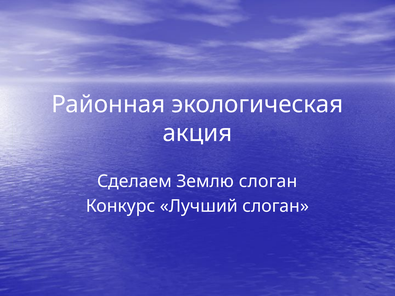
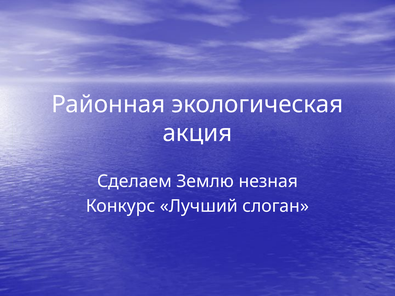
Землю слоган: слоган -> незная (268, 182)
